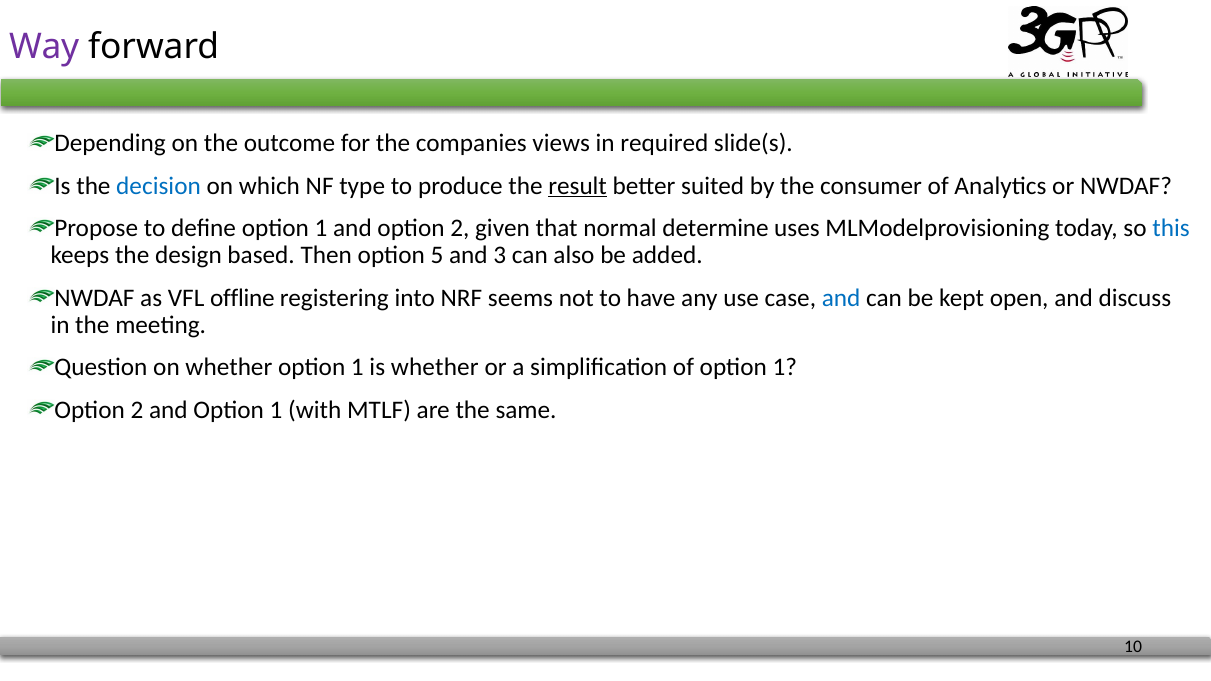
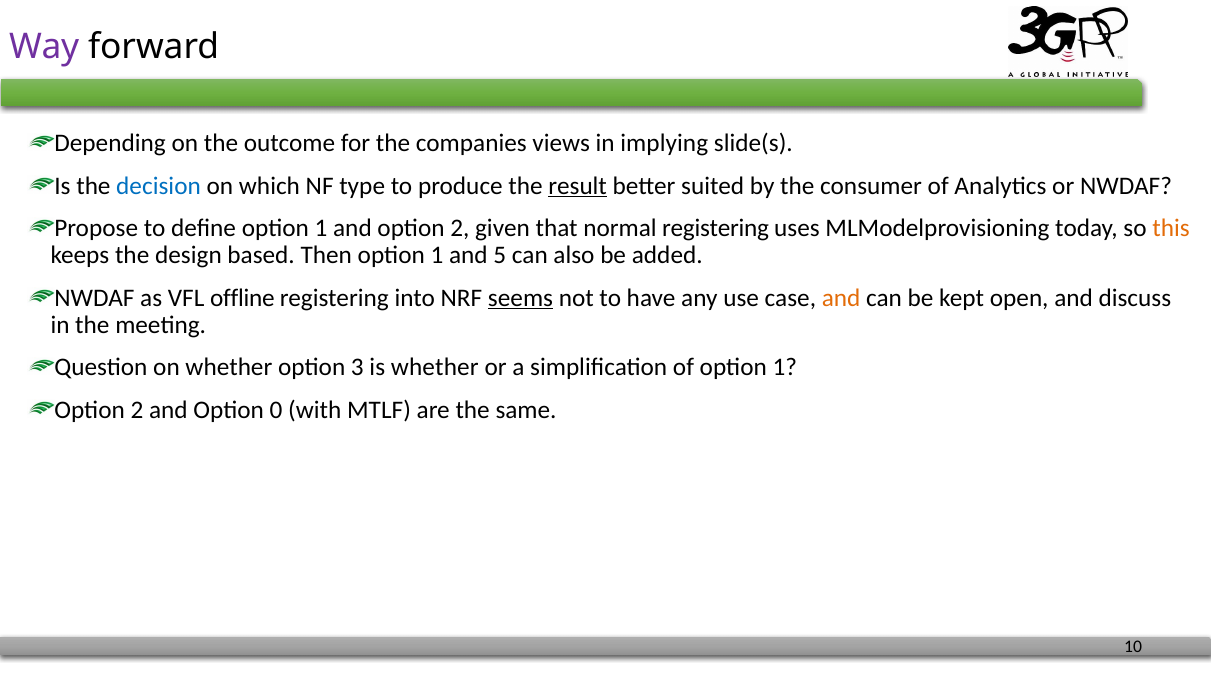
required: required -> implying (664, 143)
normal determine: determine -> registering (716, 228)
this colour: blue -> orange (1171, 228)
Then option 5: 5 -> 1 (437, 255)
3: 3 -> 5 (500, 255)
seems underline: none -> present (521, 298)
and colour: blue -> orange (841, 298)
whether option 1: 1 -> 3 (357, 367)
and Option 1: 1 -> 0 (276, 410)
